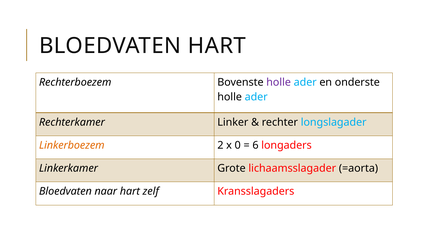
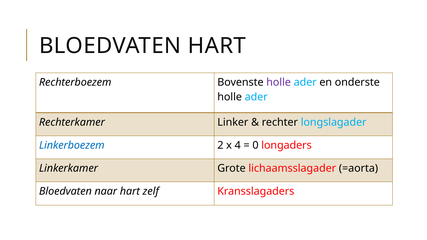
Linkerboezem colour: orange -> blue (72, 145)
0: 0 -> 4 (238, 145)
6: 6 -> 0 (255, 145)
